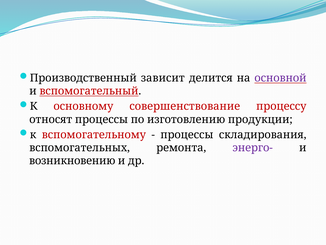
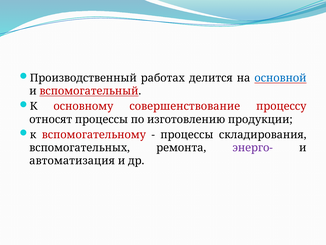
зависит: зависит -> работах (163, 78)
основной colour: purple -> blue (280, 78)
возникновению: возникновению -> автоматизация (72, 160)
